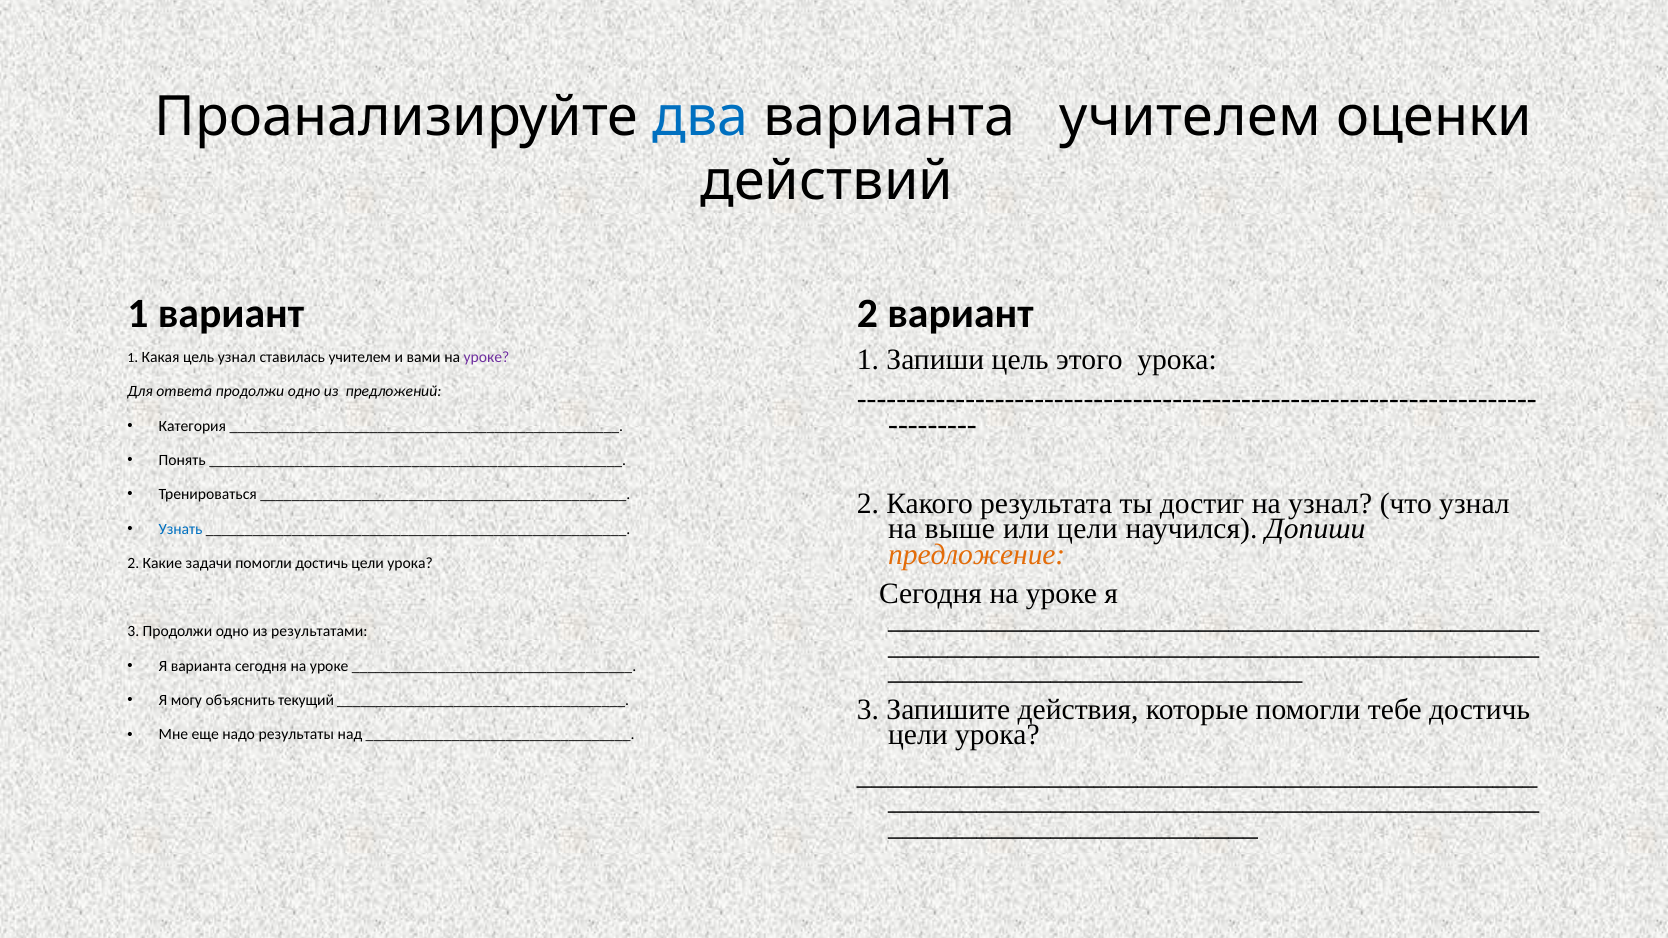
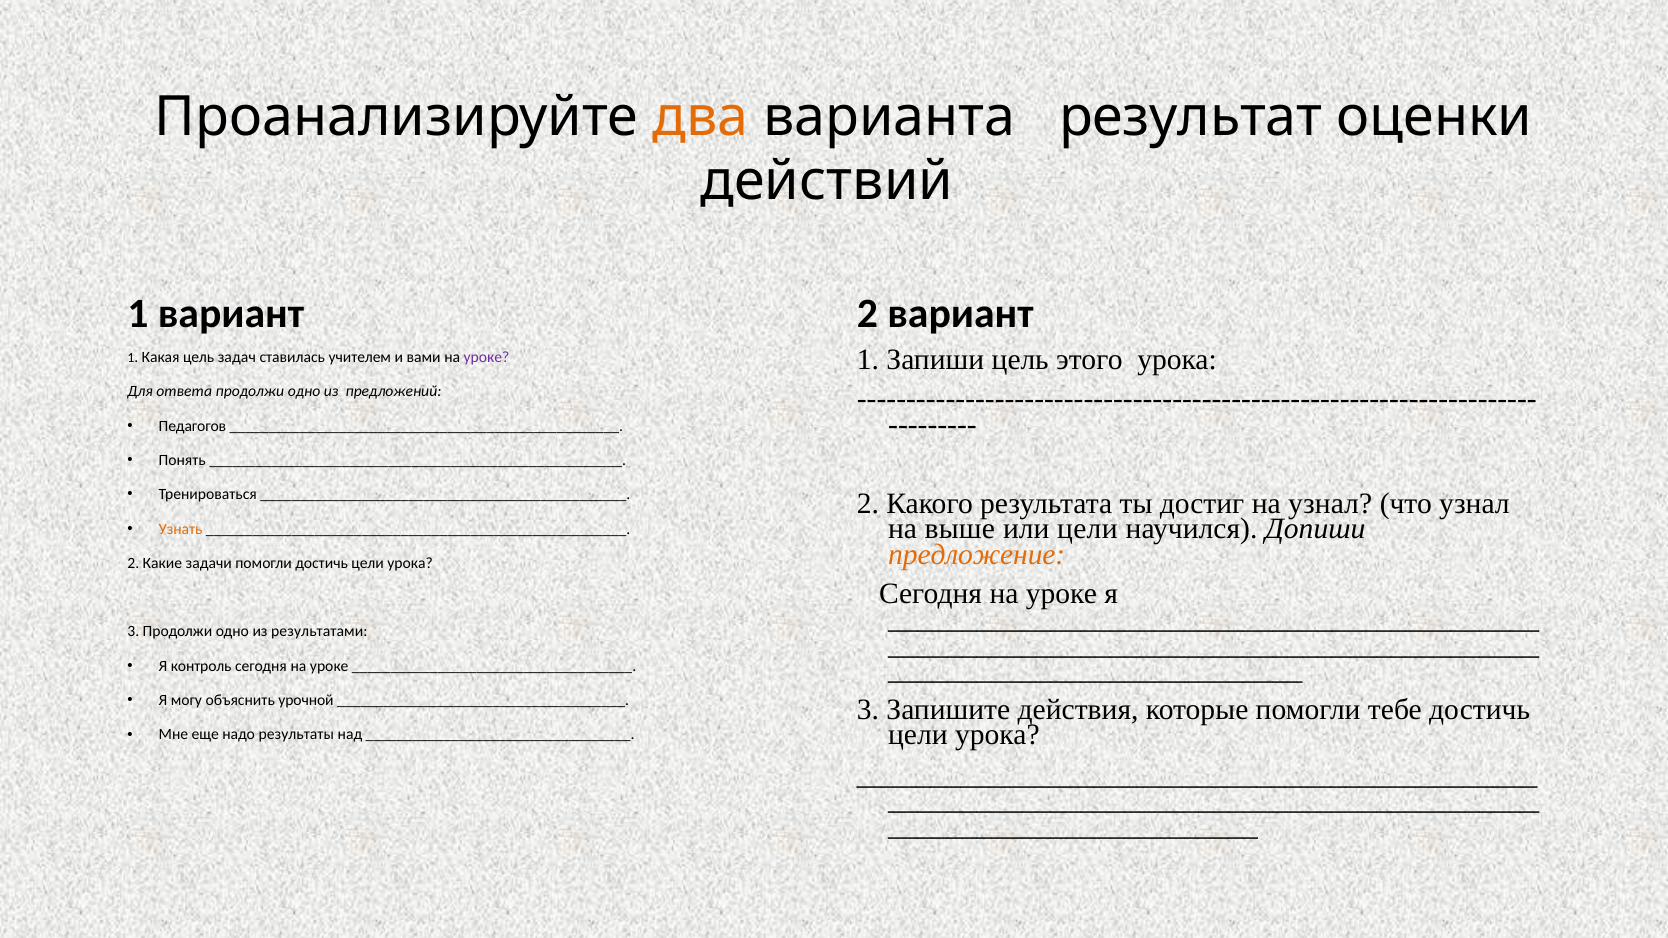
два colour: blue -> orange (701, 117)
варианта учителем: учителем -> результат (1191, 117)
цель узнал: узнал -> задач (237, 357)
Категория: Категория -> Педагогов (192, 426)
Узнать colour: blue -> orange (181, 529)
Я варианта: варианта -> контроль (201, 666)
текущий: текущий -> урочной (306, 701)
